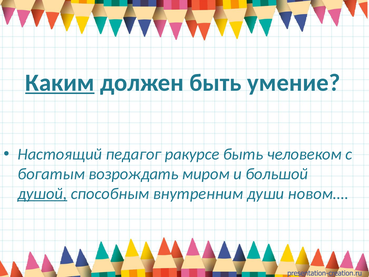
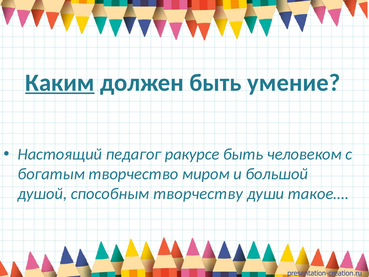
возрождать: возрождать -> творчество (133, 174)
душой underline: present -> none (42, 194)
внутренним: внутренним -> творчеству (198, 194)
новом…: новом… -> такое… (318, 194)
